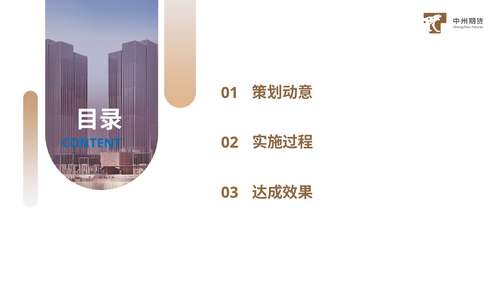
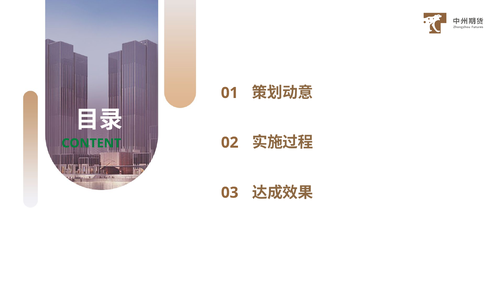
CONTENT colour: blue -> green (91, 143)
